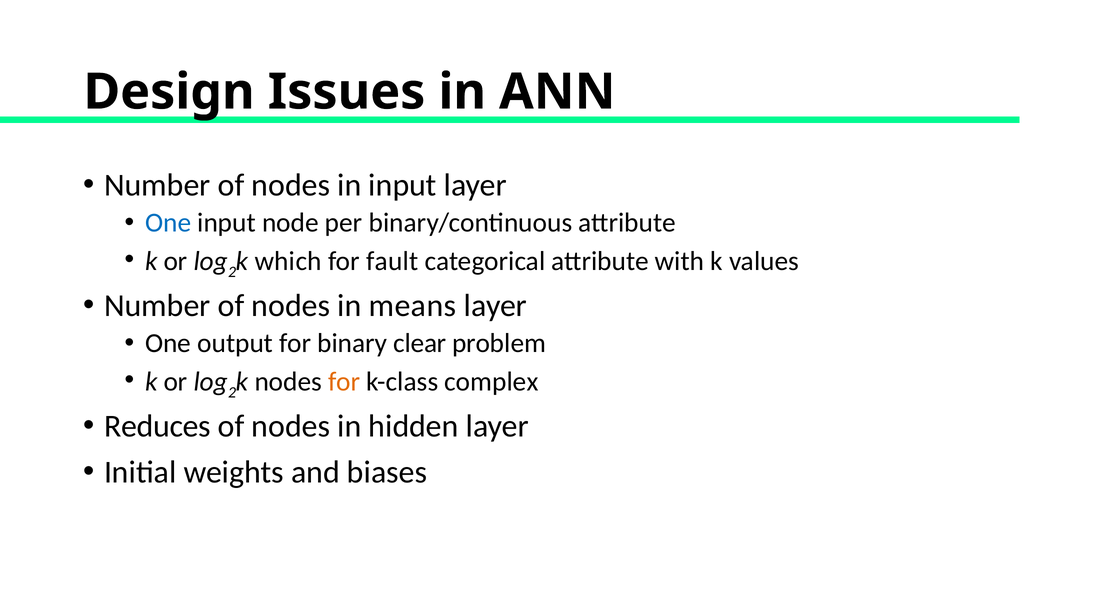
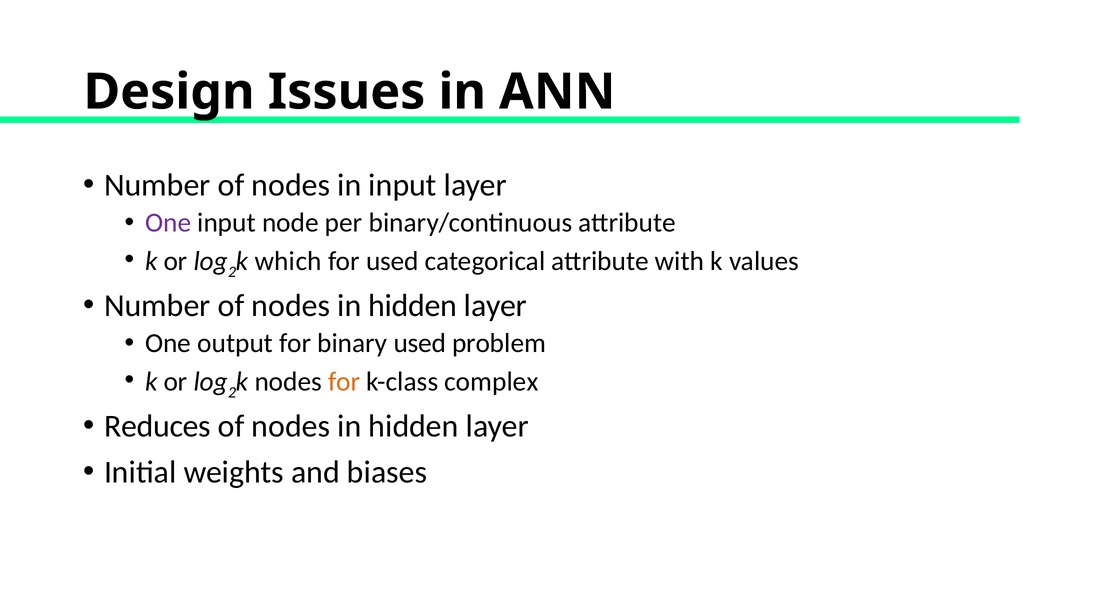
One colour: blue -> purple (168, 223)
for fault: fault -> used (392, 261)
means: means -> hidden (413, 306)
binary clear: clear -> used (420, 343)
